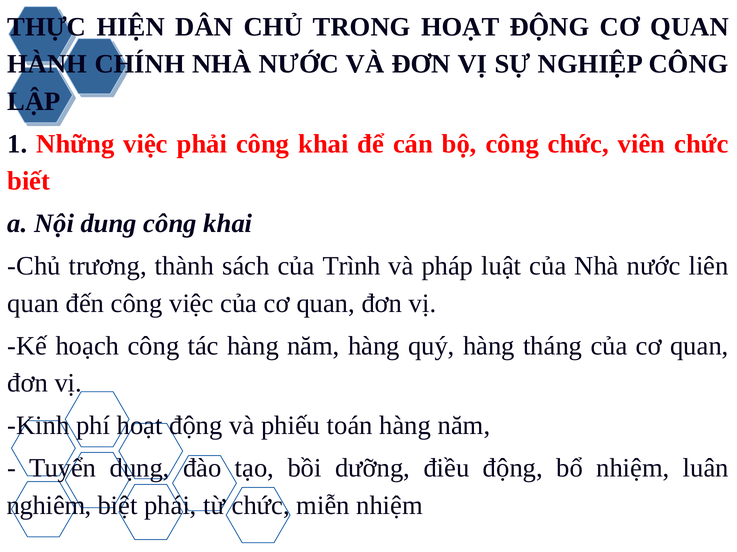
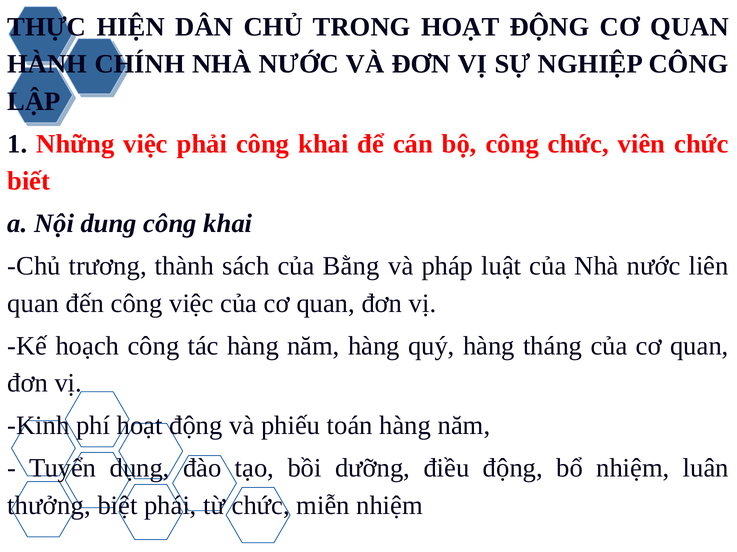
Trình: Trình -> Bằng (351, 266)
nghiêm: nghiêm -> thưởng (49, 506)
